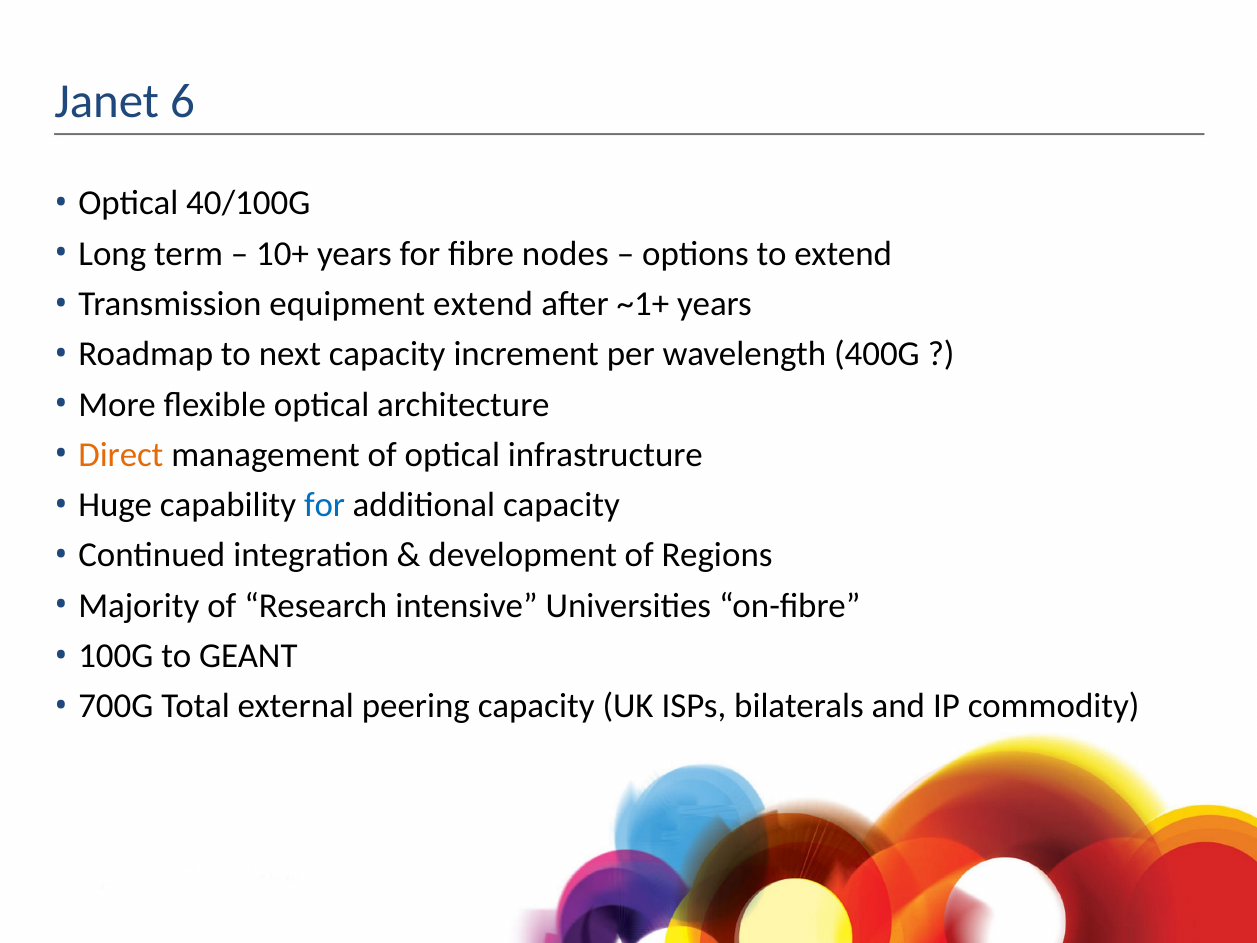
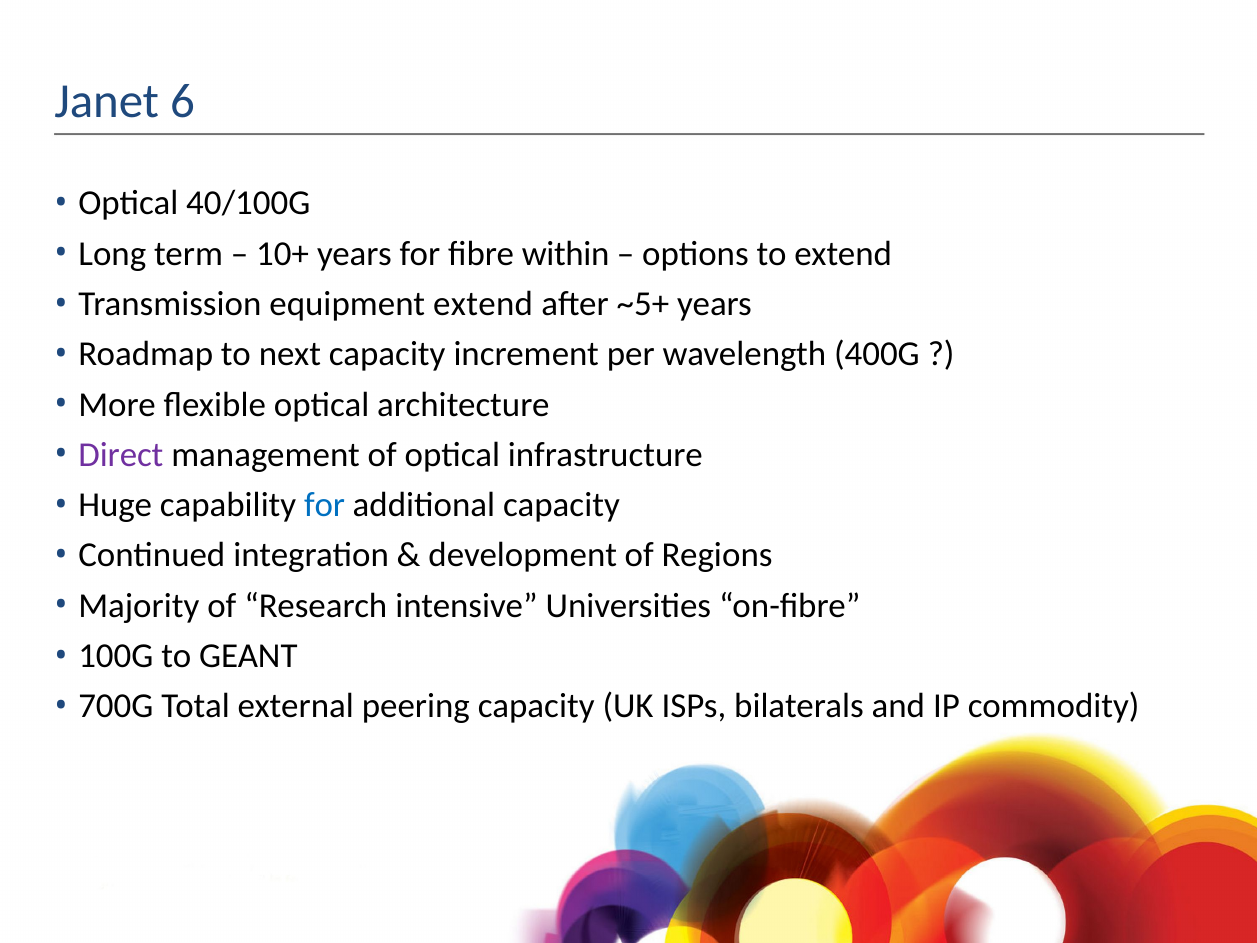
nodes: nodes -> within (566, 254)
~1+: ~1+ -> ~5+ (643, 304)
Direct colour: orange -> purple (121, 455)
